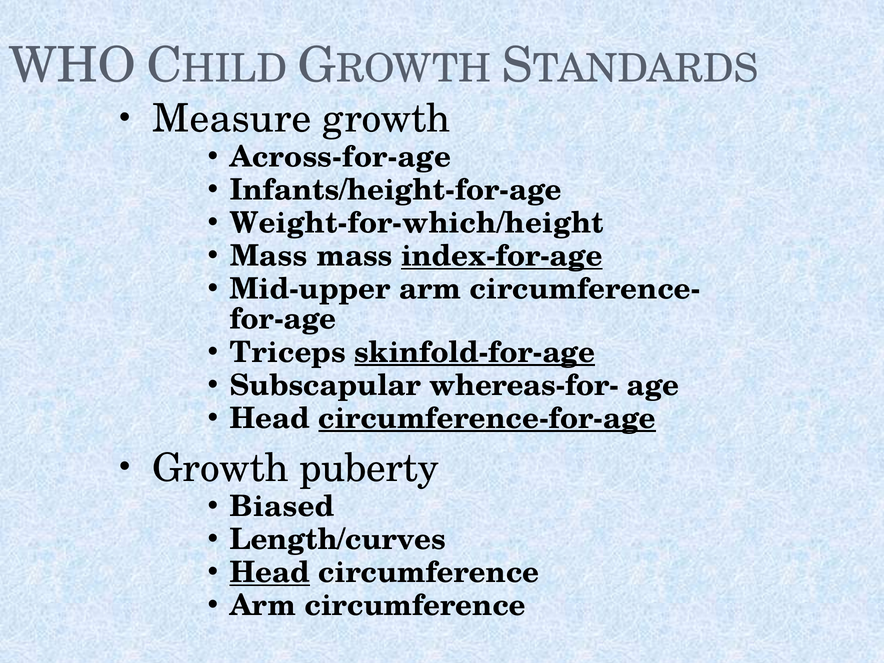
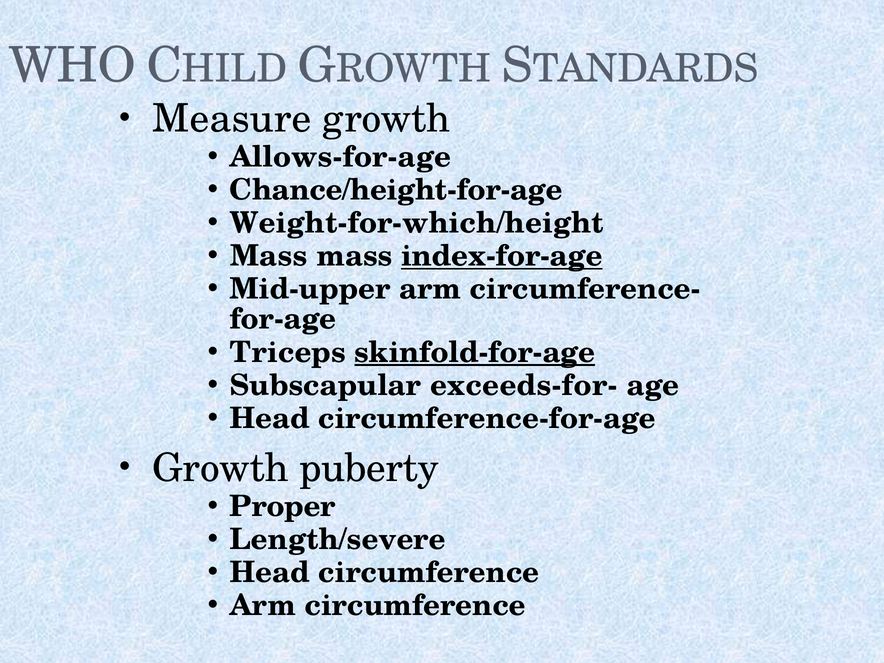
Across-for-age: Across-for-age -> Allows-for-age (340, 157)
Infants/height-for-age: Infants/height-for-age -> Chance/height-for-age (396, 190)
whereas-for-: whereas-for- -> exceeds-for- (524, 385)
circumference-for-age underline: present -> none (487, 418)
Biased: Biased -> Proper (283, 506)
Length/curves: Length/curves -> Length/severe (338, 539)
Head underline: present -> none (270, 572)
